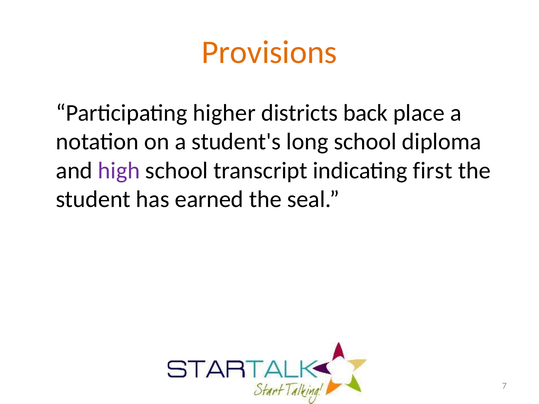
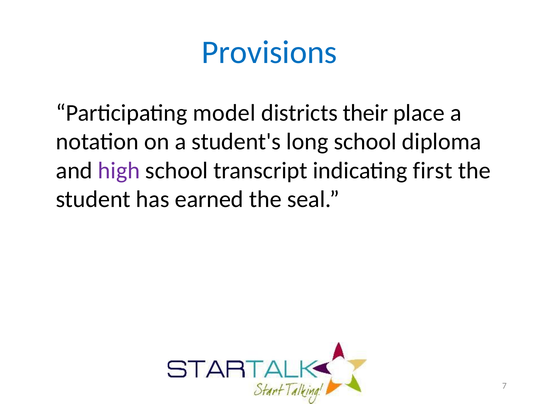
Provisions colour: orange -> blue (269, 52)
higher: higher -> model (224, 113)
back: back -> their (366, 113)
